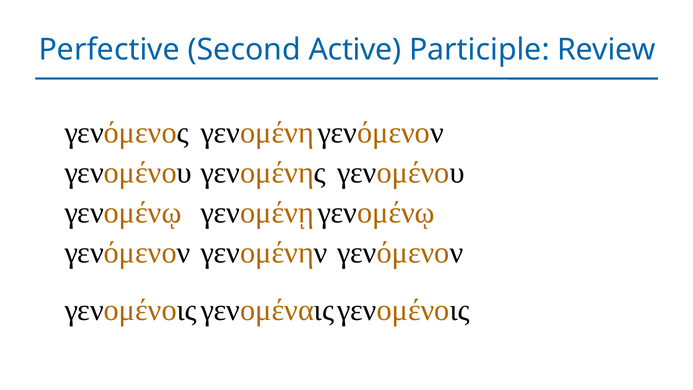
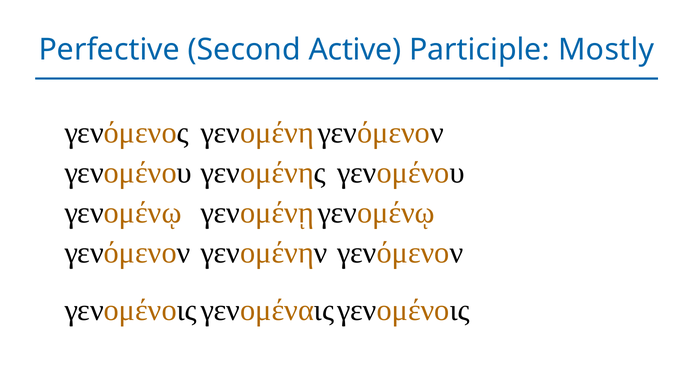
Review: Review -> Mostly (606, 50)
